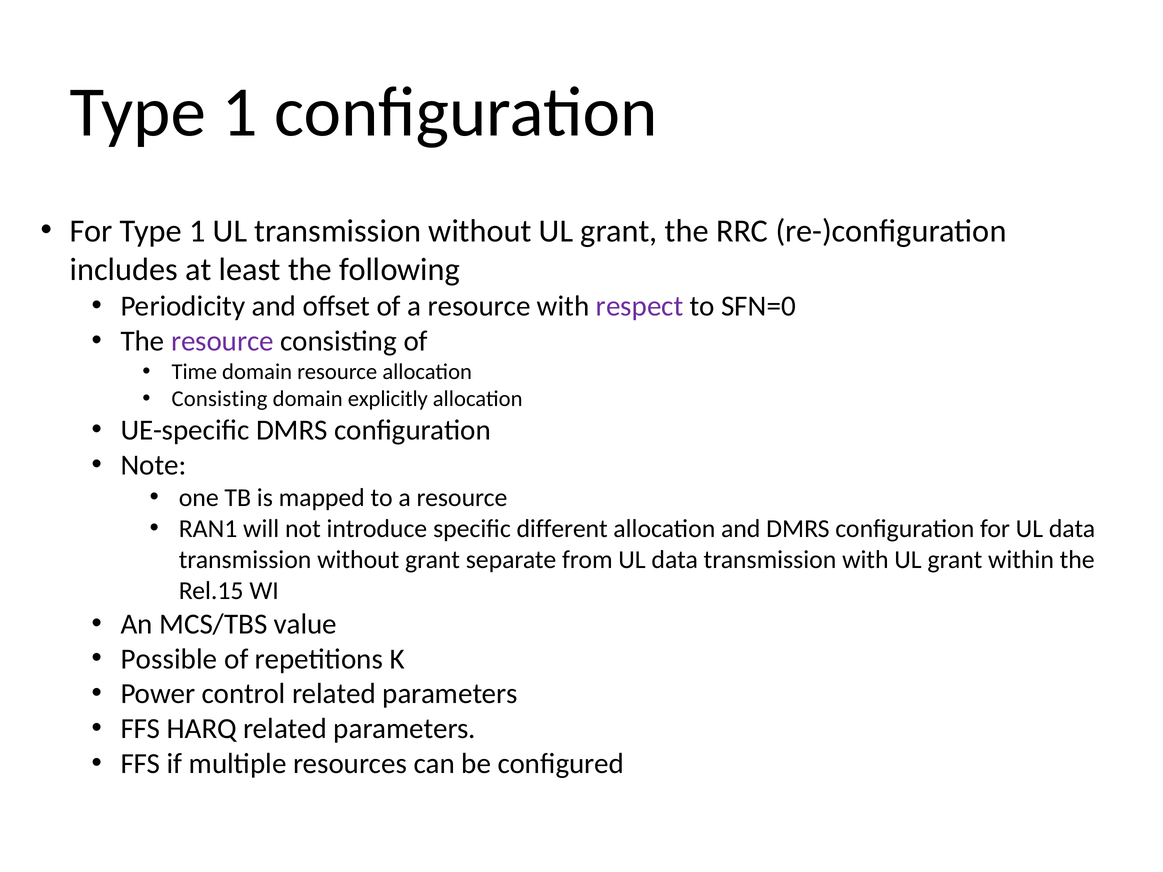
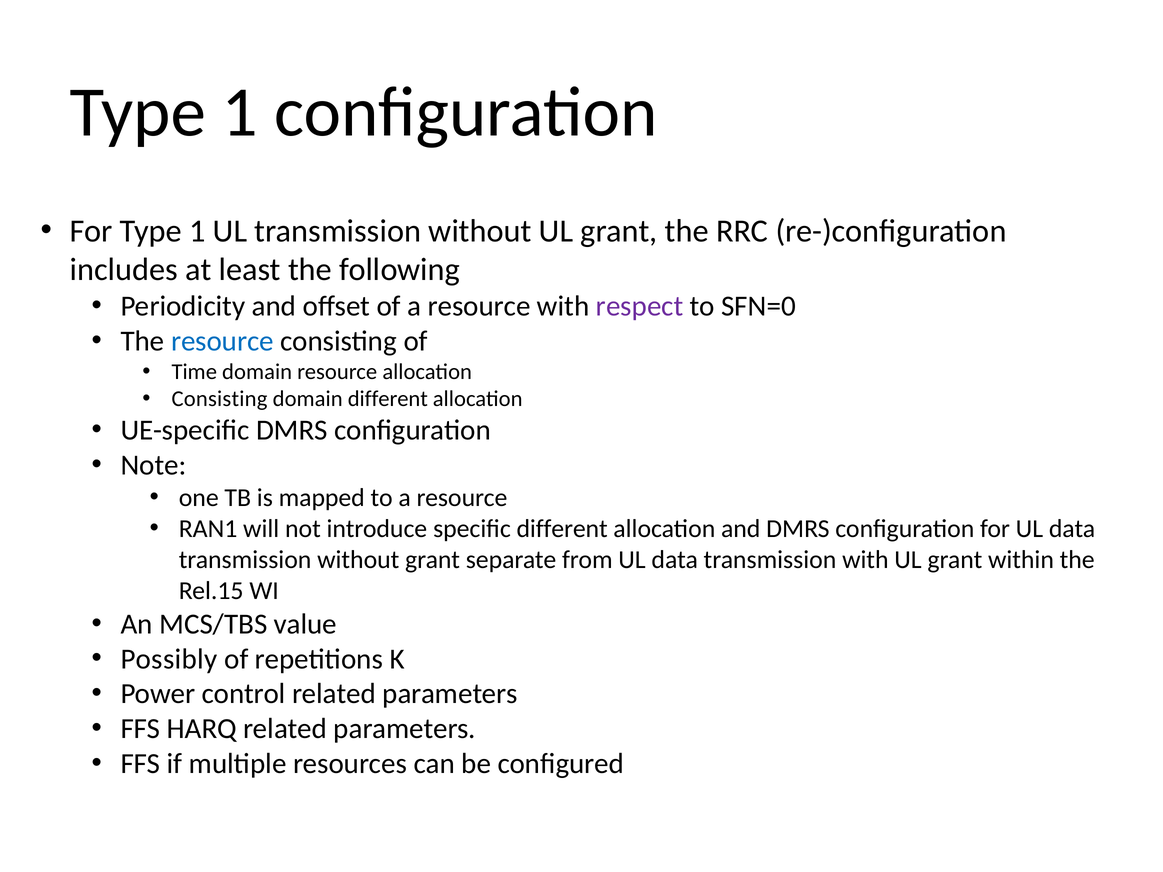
resource colour: purple -> blue (222, 341)
domain explicitly: explicitly -> different (388, 399)
Possible: Possible -> Possibly (169, 659)
